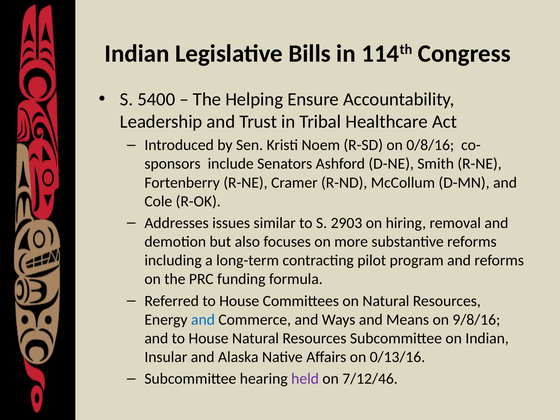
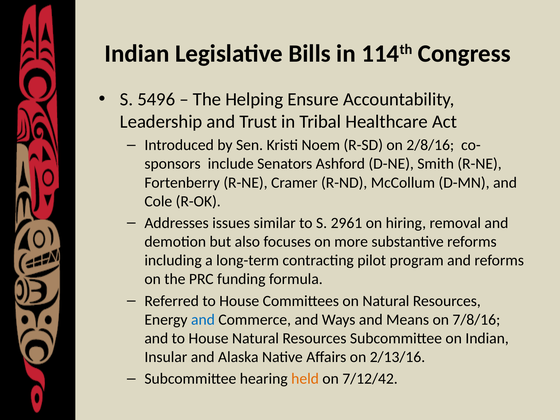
5400: 5400 -> 5496 (156, 99)
0/8/16: 0/8/16 -> 2/8/16 (430, 145)
2903: 2903 -> 2961 (346, 223)
9/8/16: 9/8/16 -> 7/8/16 (476, 320)
0/13/16: 0/13/16 -> 2/13/16 (397, 357)
held colour: purple -> orange (305, 379)
7/12/46: 7/12/46 -> 7/12/42 (370, 379)
